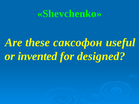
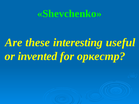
саксофон: саксофон -> interesting (78, 43)
designed: designed -> оркестр (101, 56)
